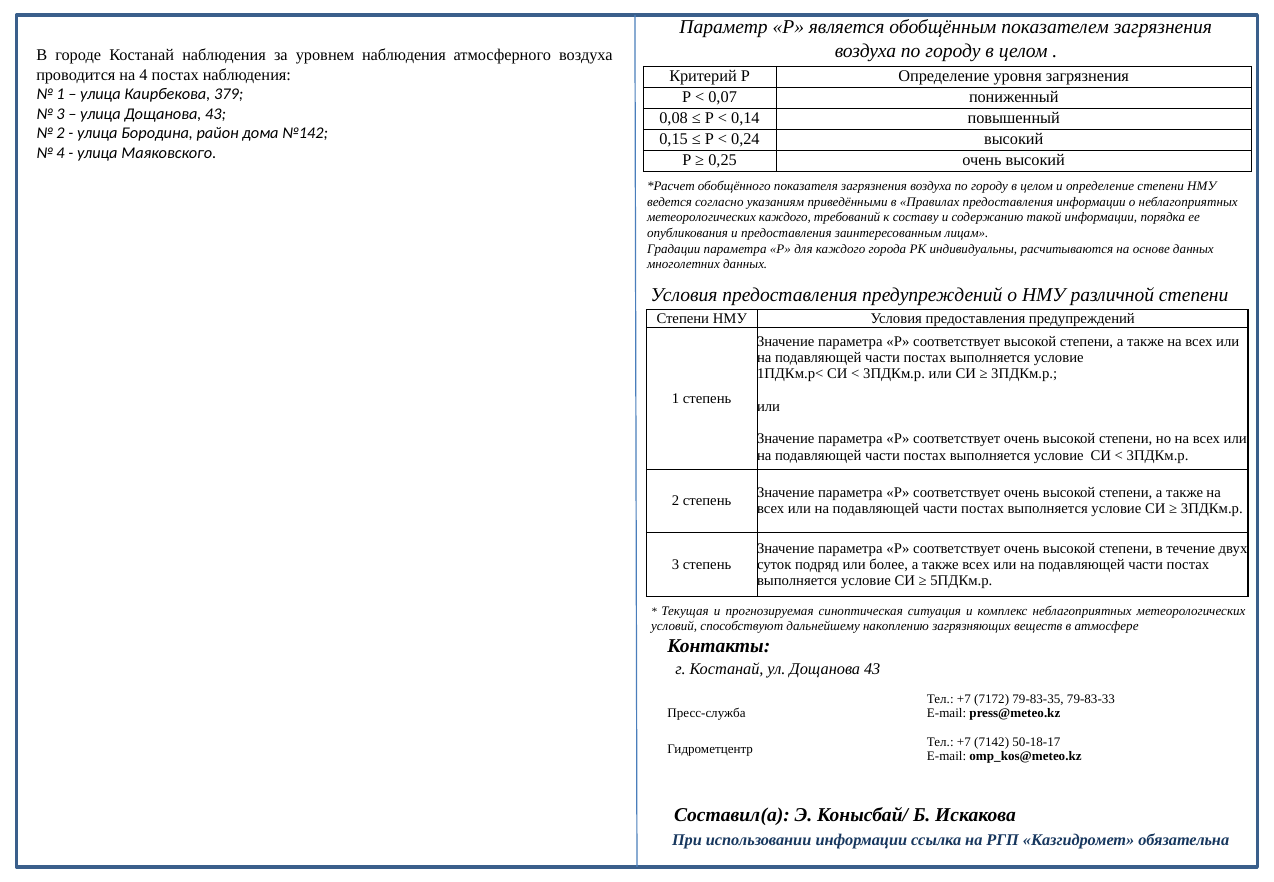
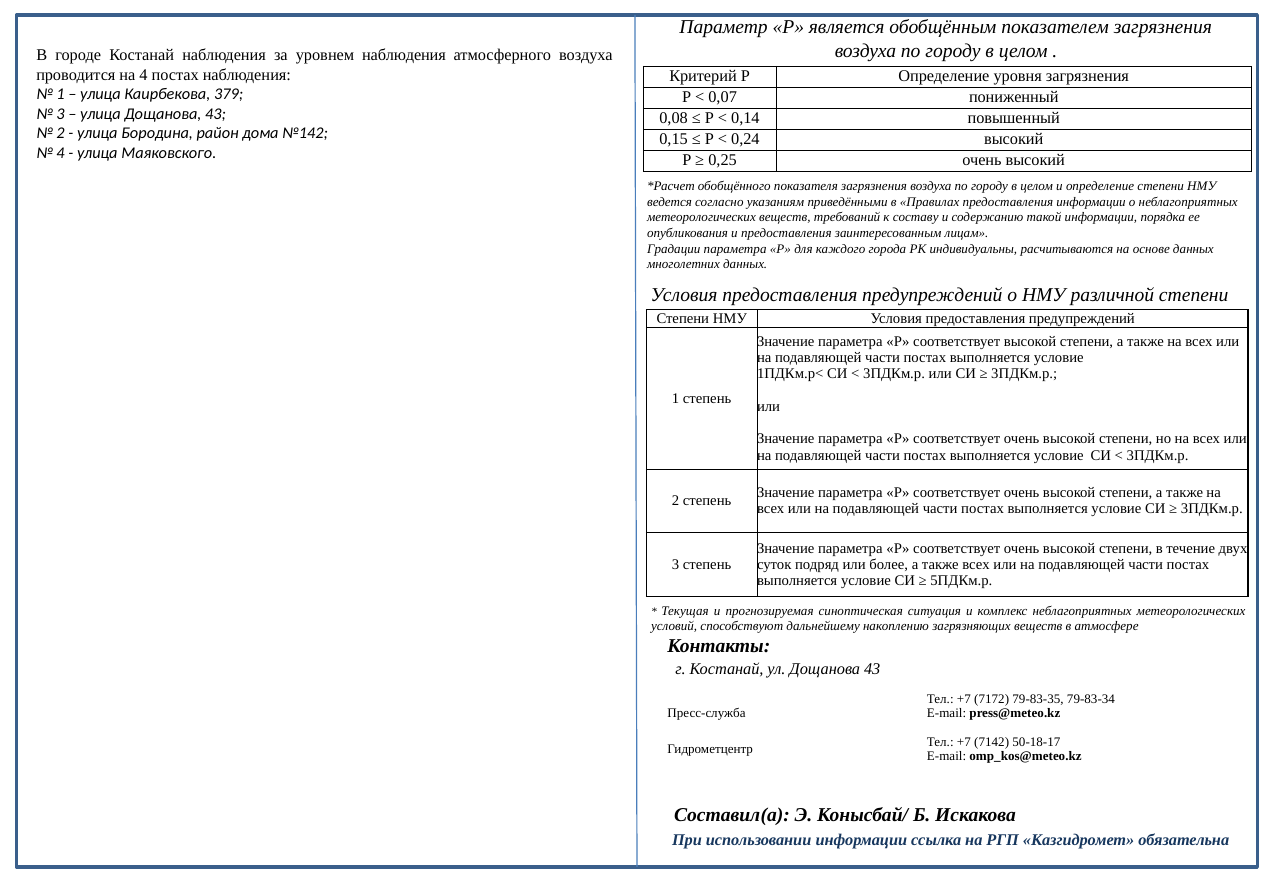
метеорологических каждого: каждого -> веществ (785, 218)
79-83-33: 79-83-33 -> 79-83-34 (1091, 699)
